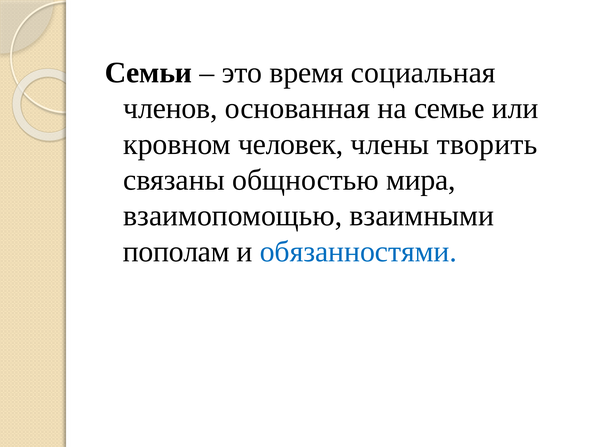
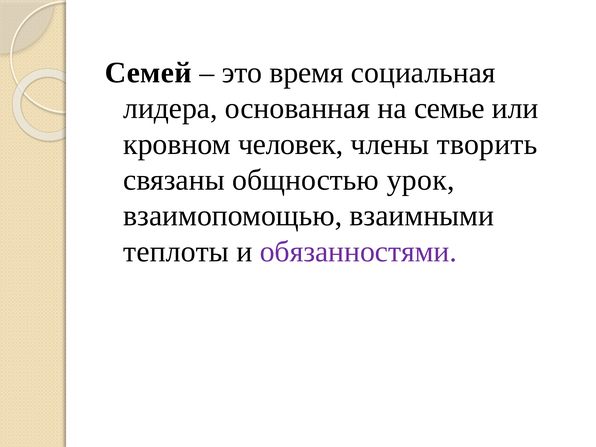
Семьи: Семьи -> Семей (148, 73)
членов: членов -> лидера (170, 108)
мира: мира -> урок (421, 180)
пополам: пополам -> теплоты (176, 252)
обязанностями colour: blue -> purple (358, 252)
